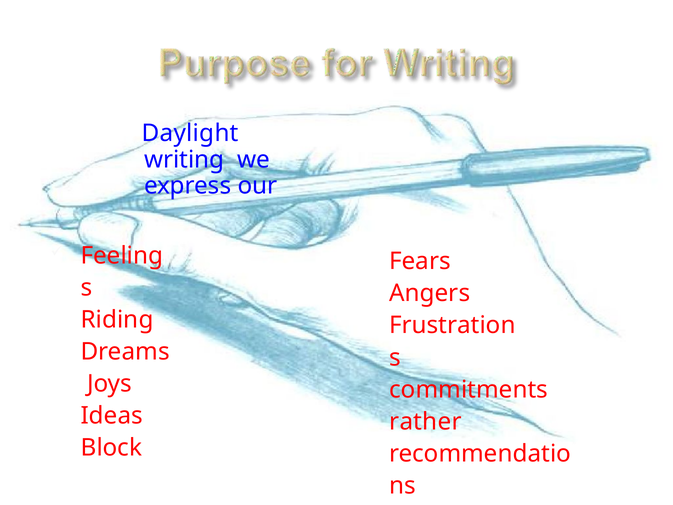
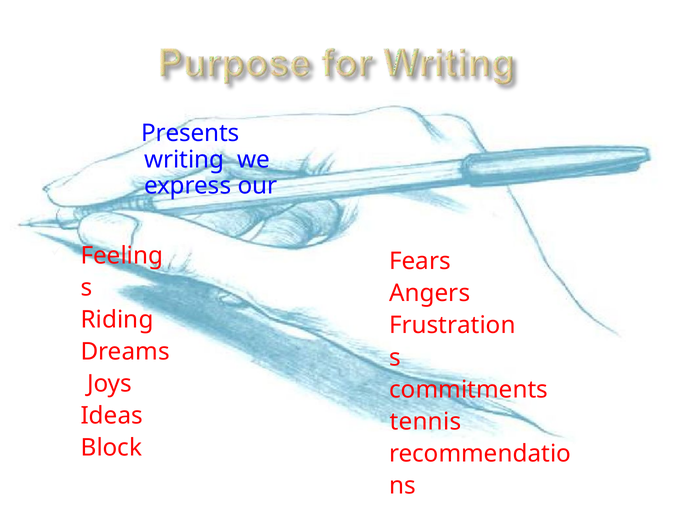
Daylight: Daylight -> Presents (190, 133)
rather: rather -> tennis (425, 421)
